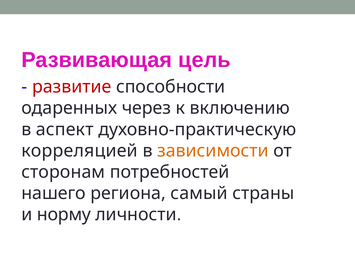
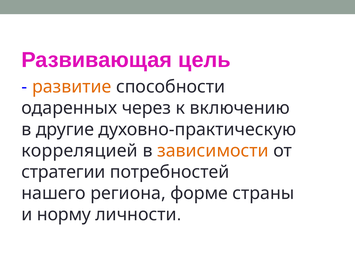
развитие colour: red -> orange (72, 87)
аспект: аспект -> другие (65, 130)
сторонам: сторонам -> стратегии (63, 172)
самый: самый -> форме (199, 193)
